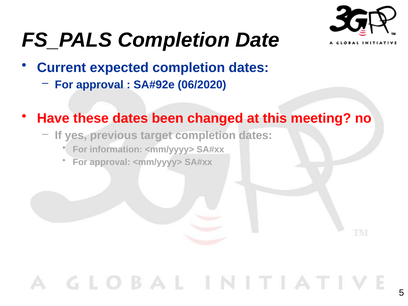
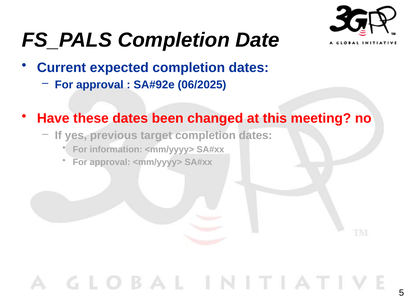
06/2020: 06/2020 -> 06/2025 (202, 85)
